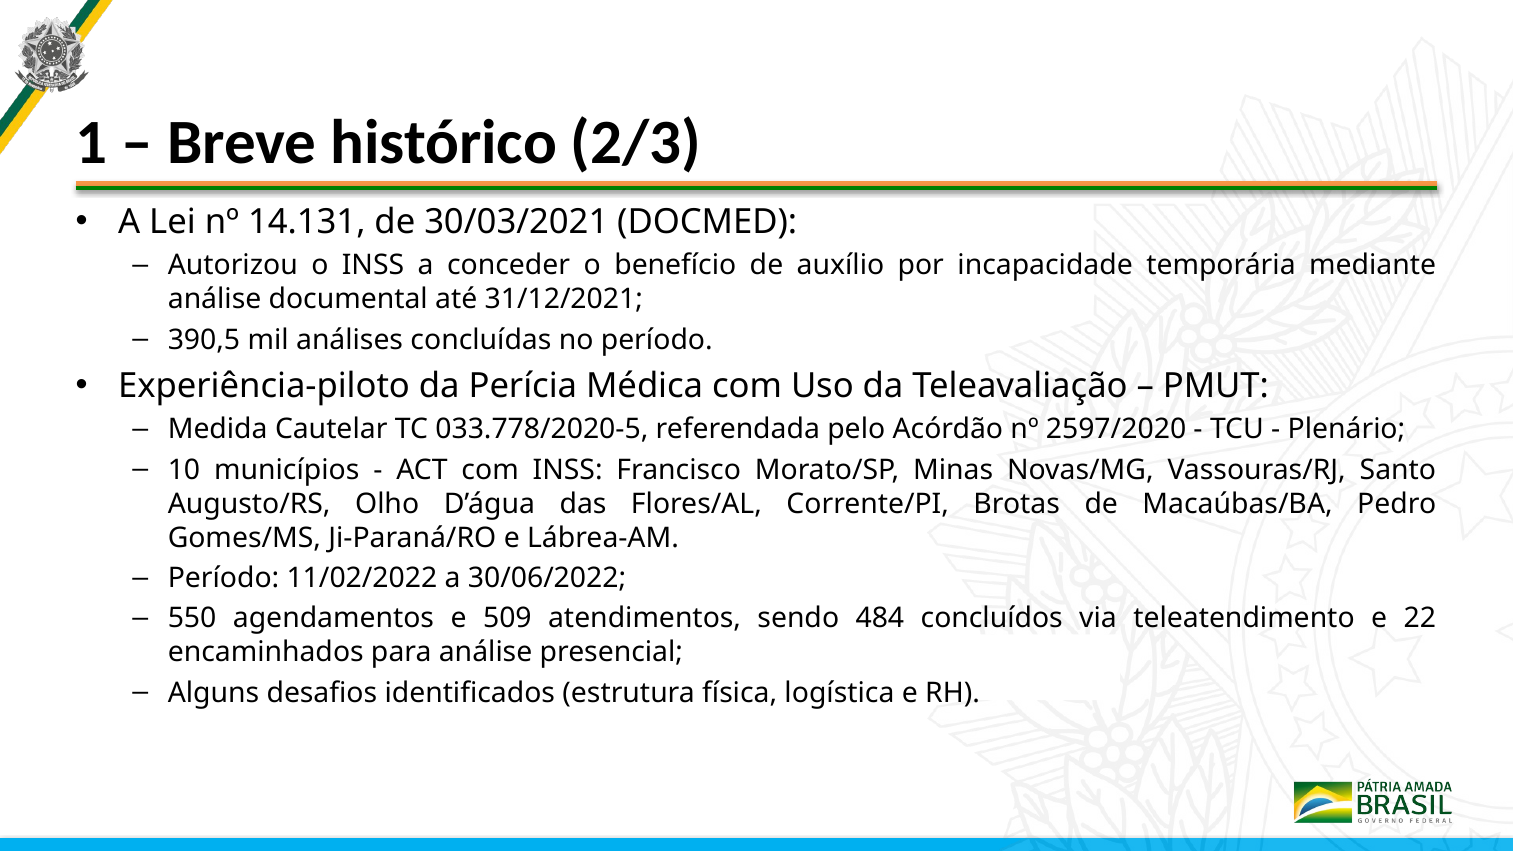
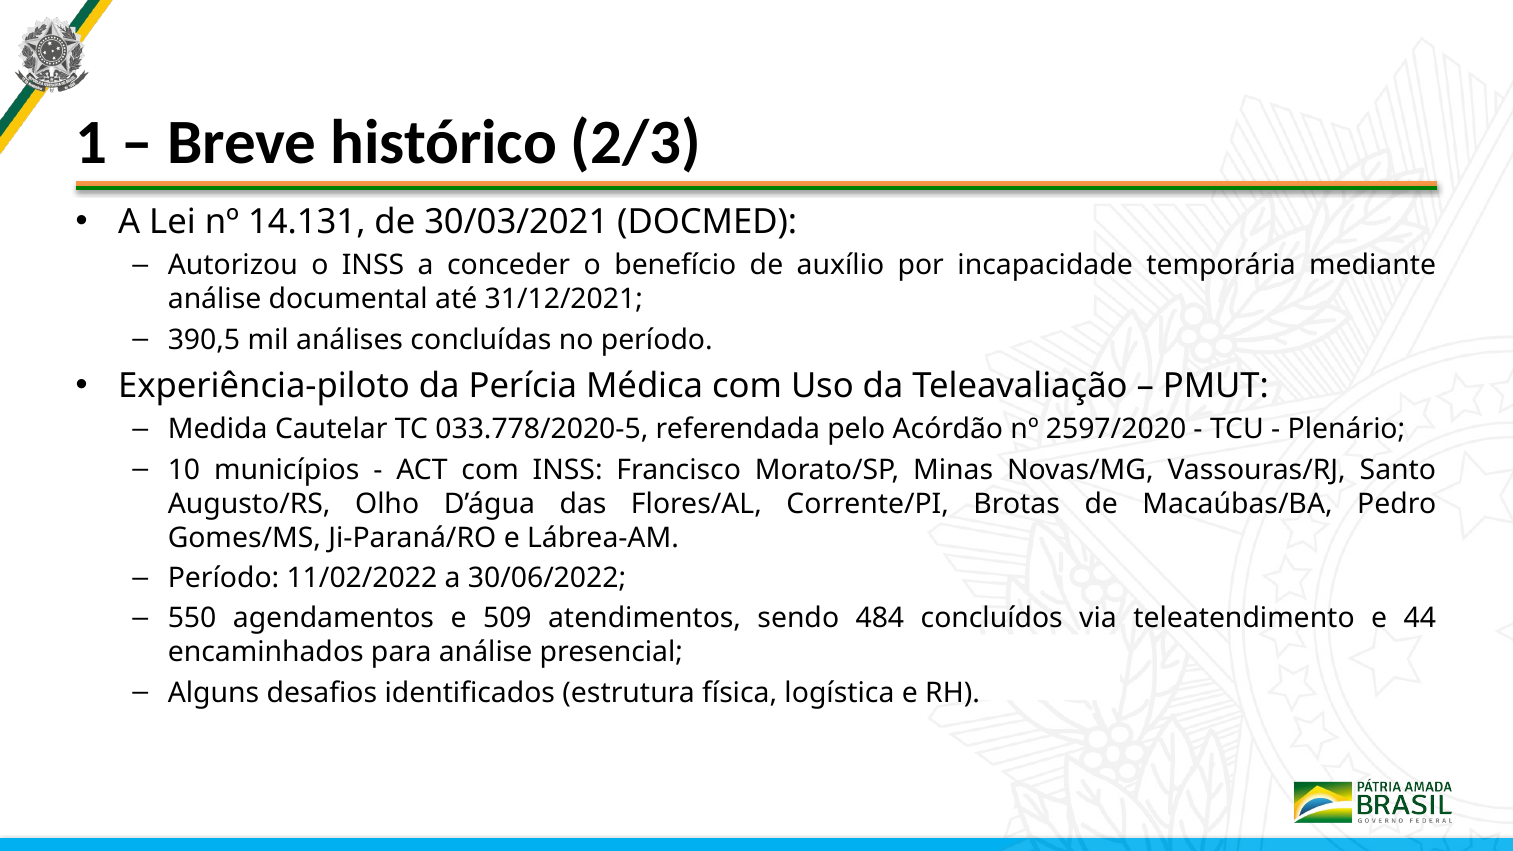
22: 22 -> 44 (1420, 618)
